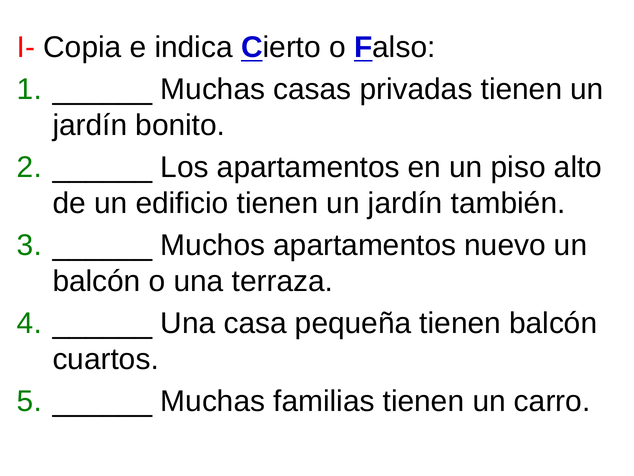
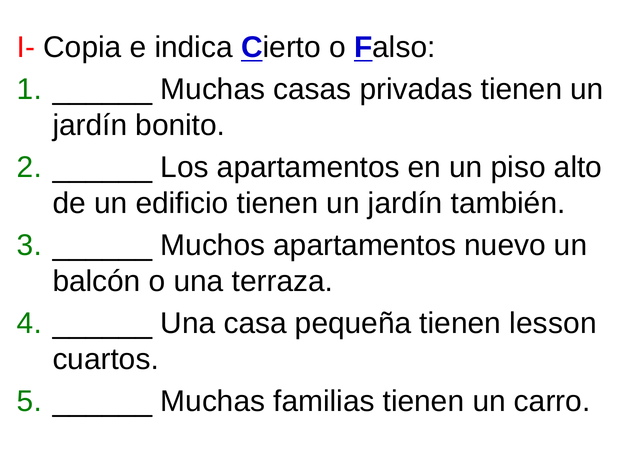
tienen balcón: balcón -> lesson (553, 323)
